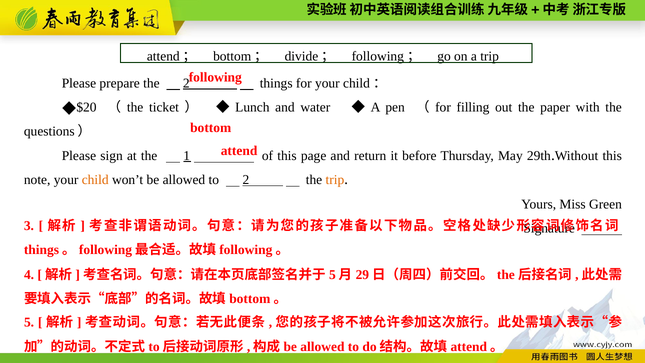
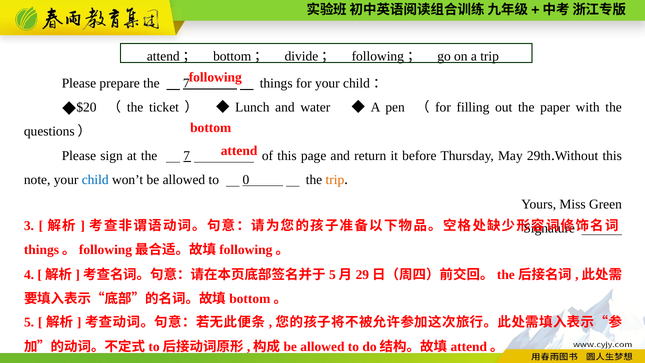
prepare the 2: 2 -> 7 (186, 83)
at the 1: 1 -> 7 (187, 156)
child colour: orange -> blue (95, 180)
to 2: 2 -> 0 (246, 180)
